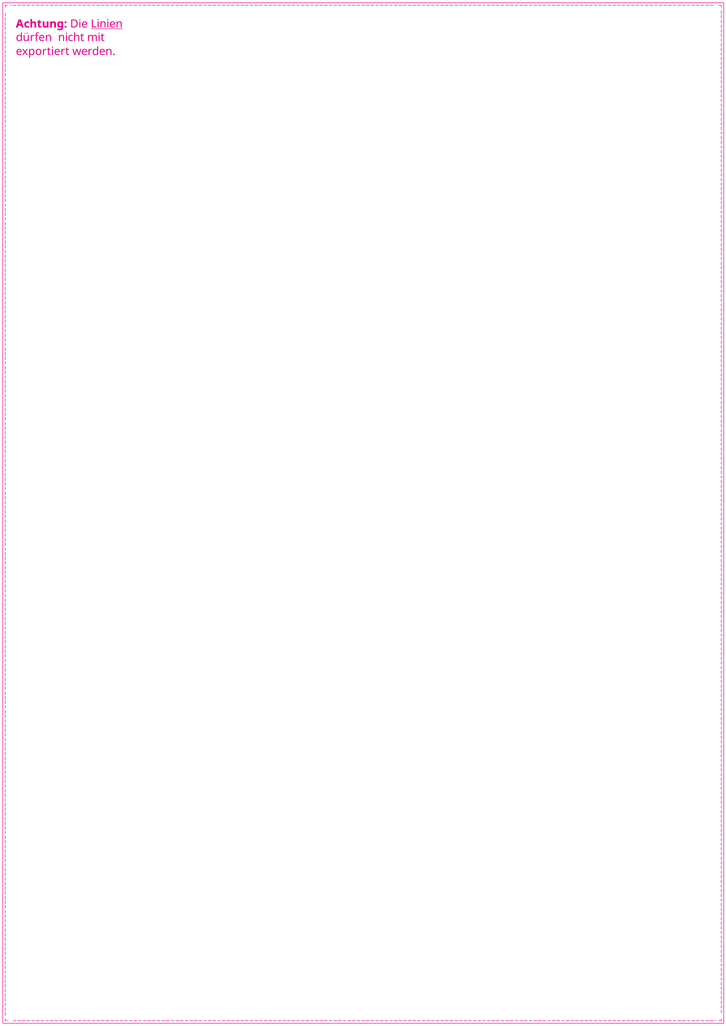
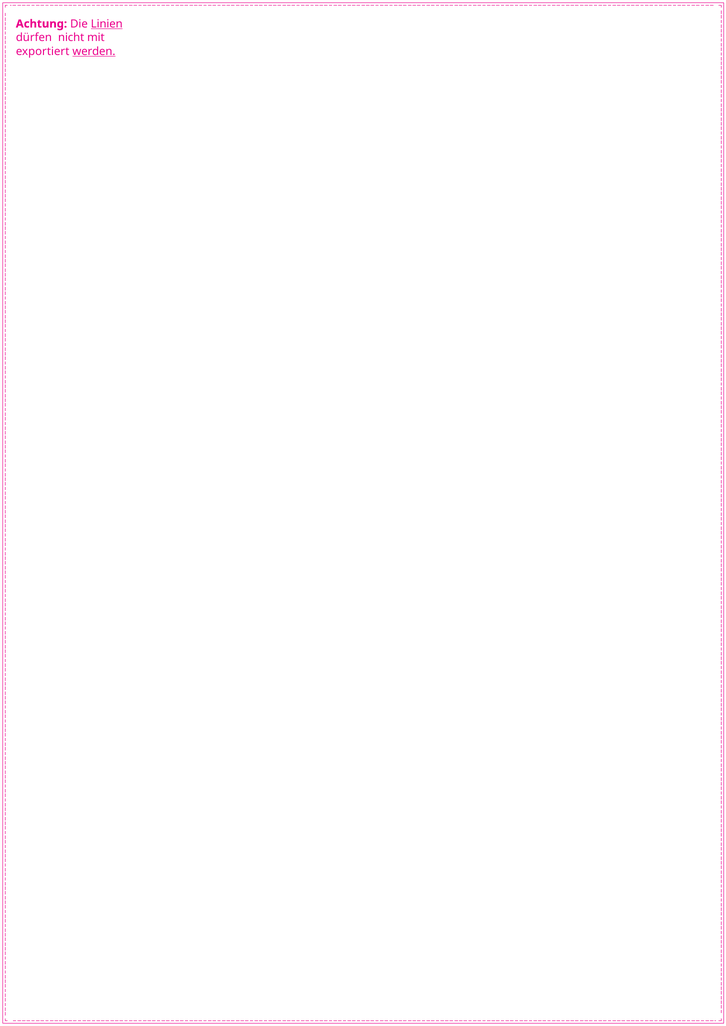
werden underline: none -> present (94, 52)
